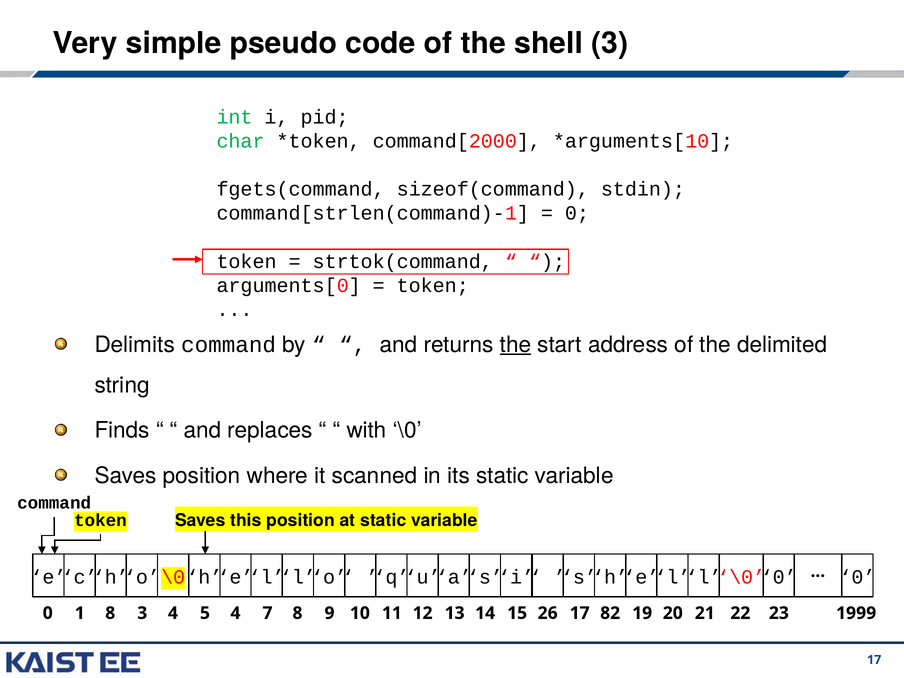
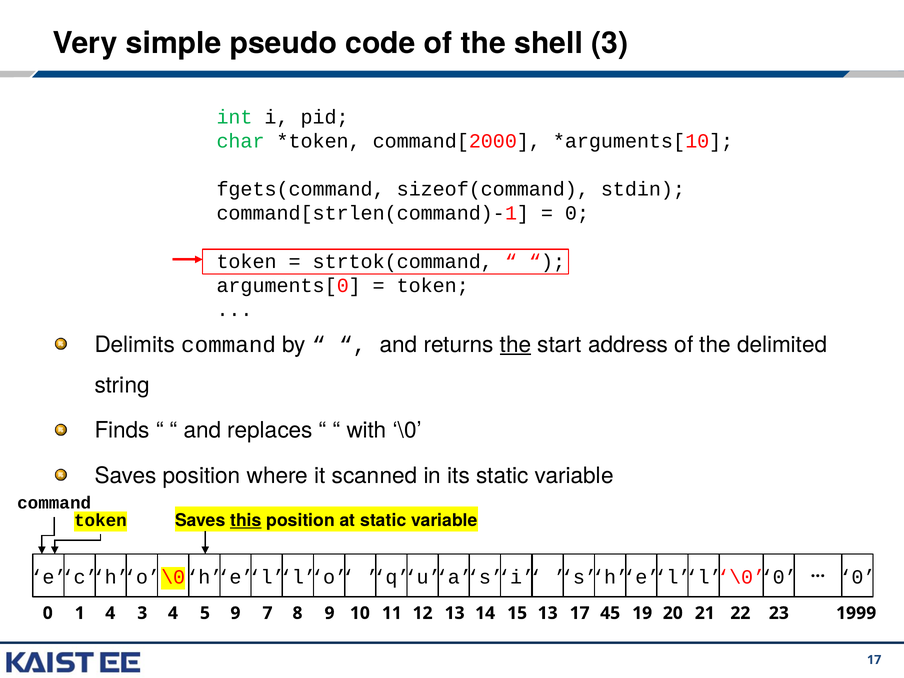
this underline: none -> present (246, 520)
1 8: 8 -> 4 (110, 613)
5 4: 4 -> 9 (235, 613)
15 26: 26 -> 13 (548, 613)
82: 82 -> 45 (610, 613)
